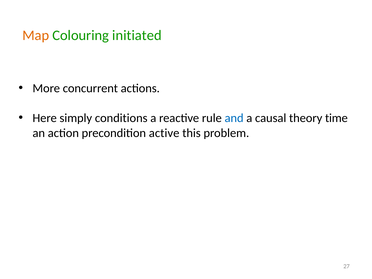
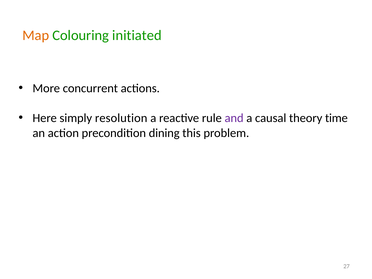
conditions: conditions -> resolution (121, 118)
and colour: blue -> purple (234, 118)
active: active -> dining (164, 133)
